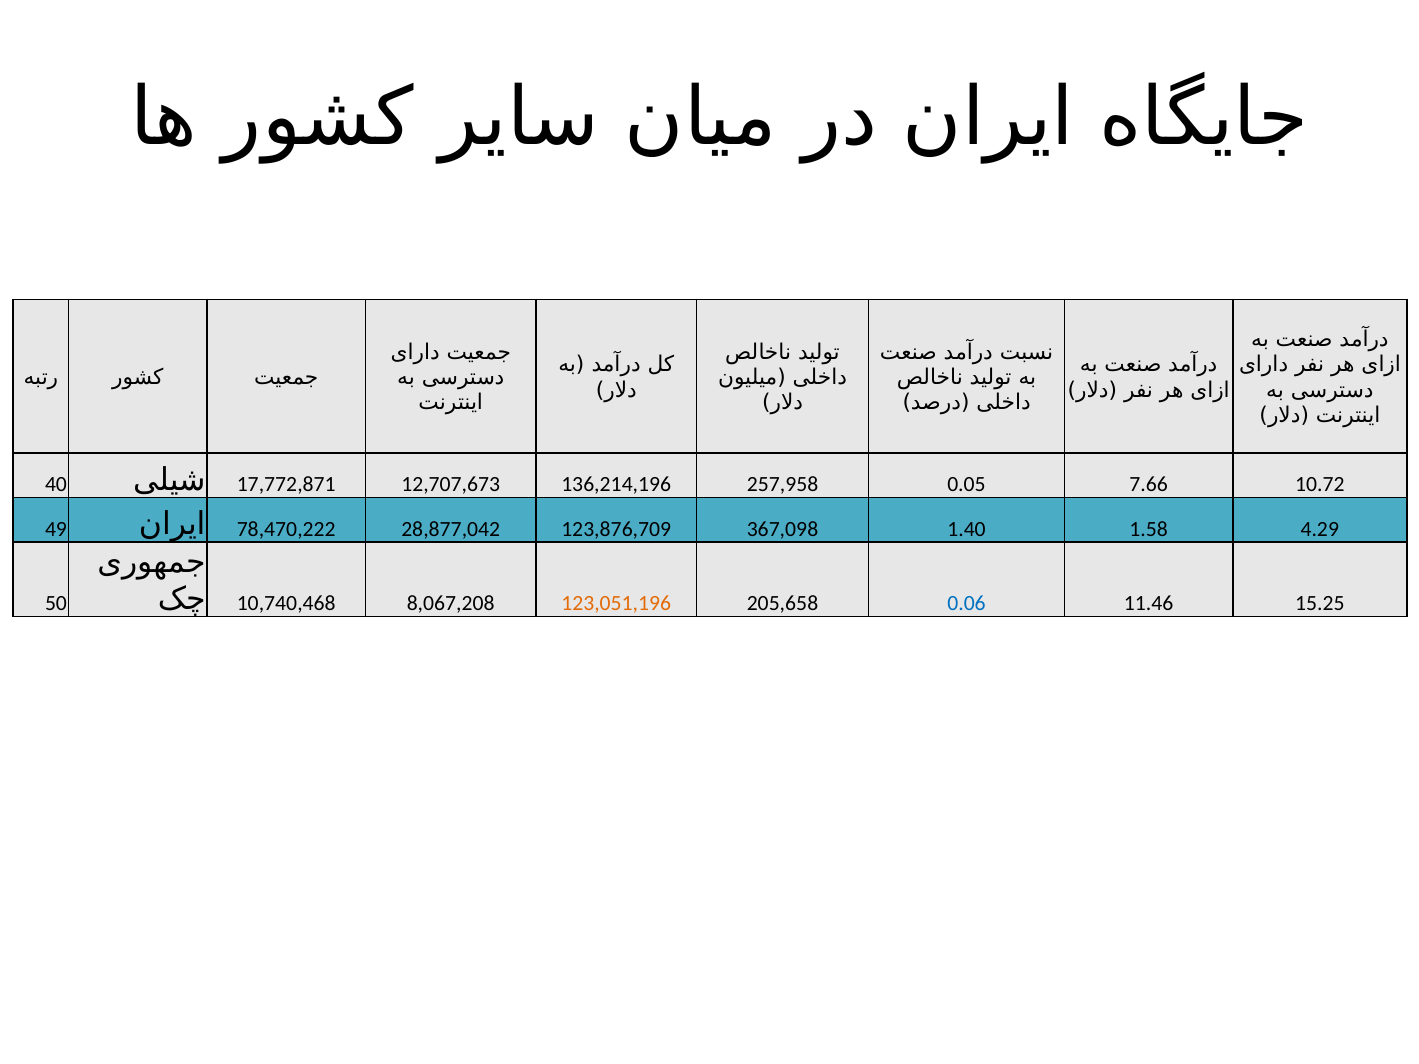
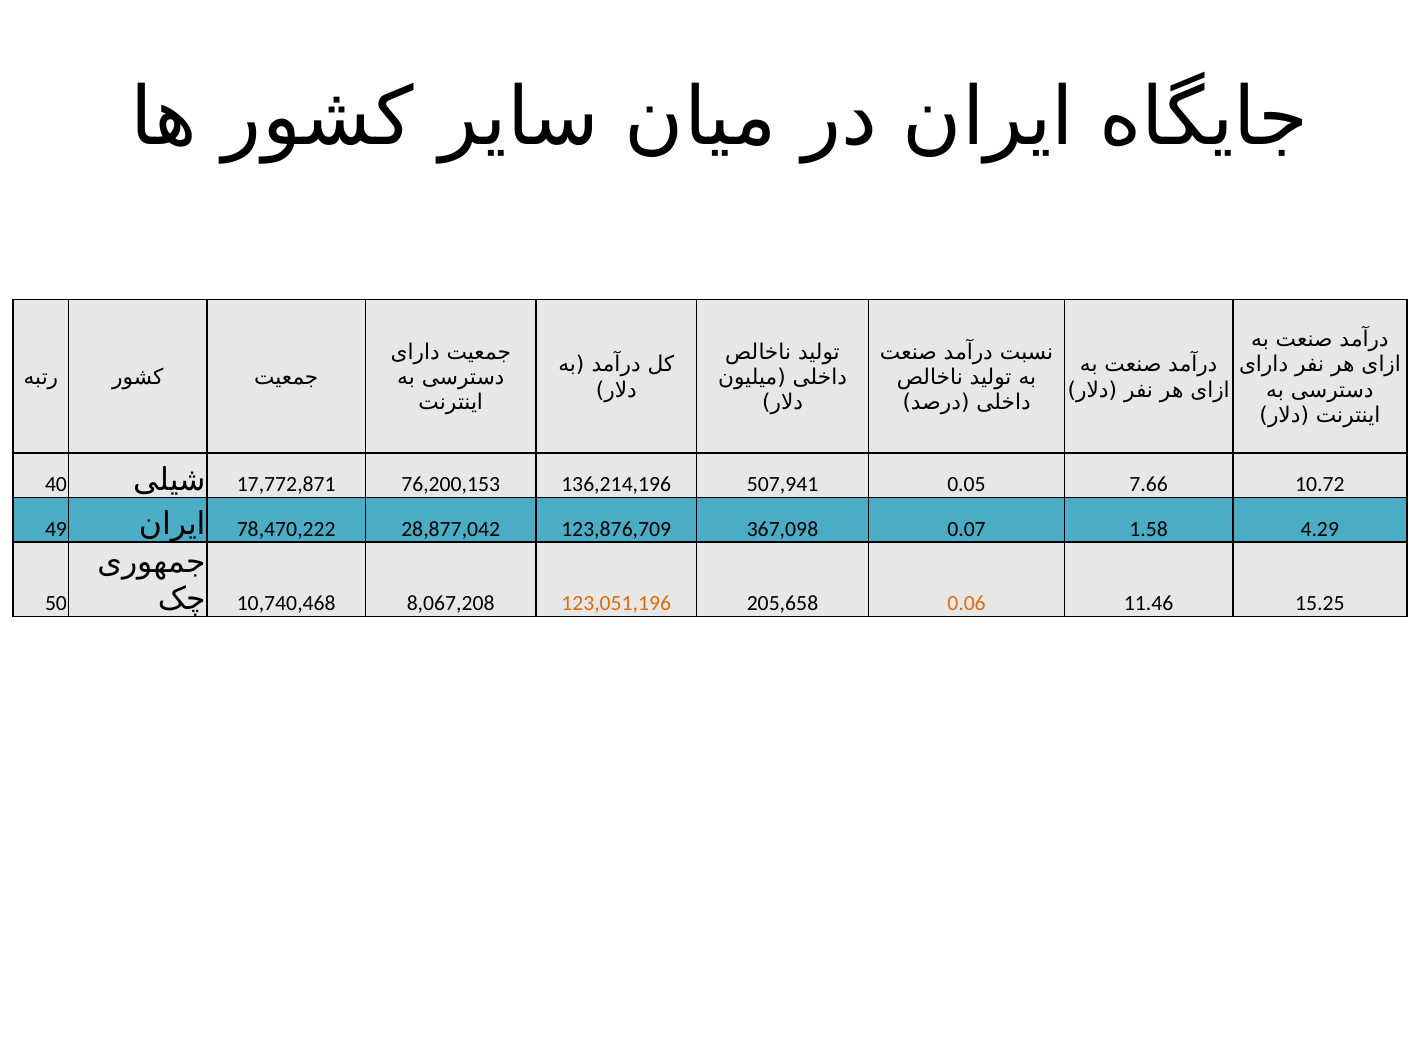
12,707,673: 12,707,673 -> 76,200,153 (451, 485)
257,958: 257,958 -> 507,941 (783, 485)
1.40: 1.40 -> 0.07 (967, 529)
0.06 colour: blue -> orange (967, 604)
